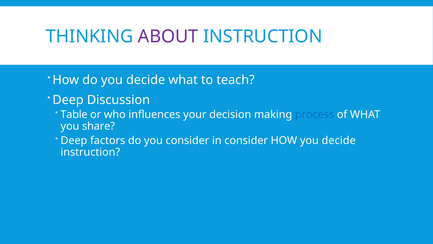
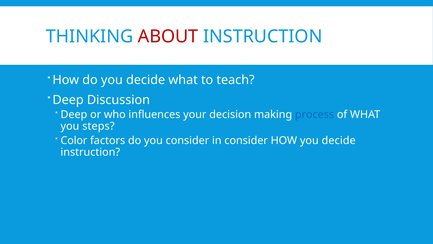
ABOUT colour: purple -> red (168, 36)
Table: Table -> Deep (74, 114)
share: share -> steps (98, 126)
Deep: Deep -> Color (74, 140)
